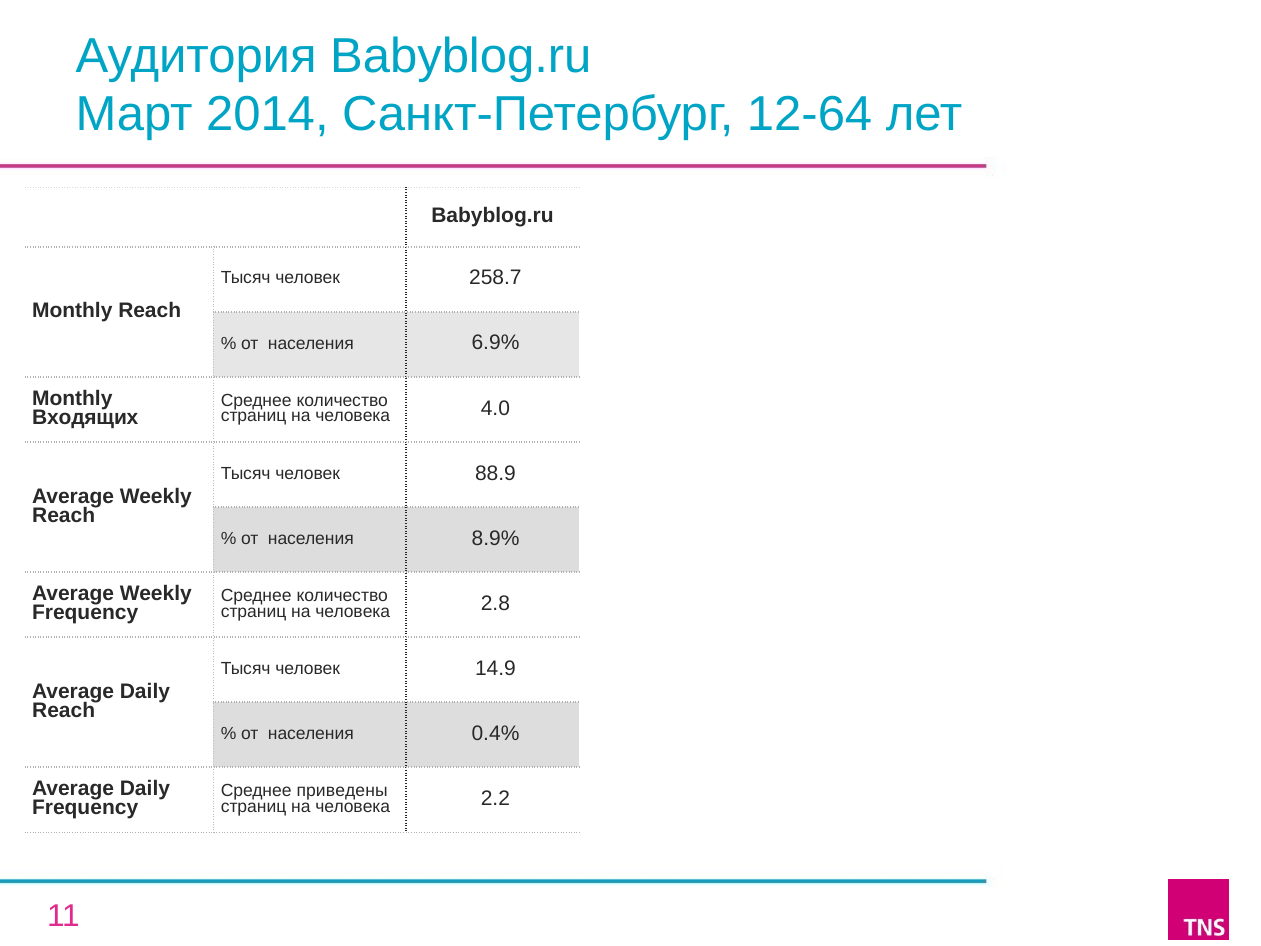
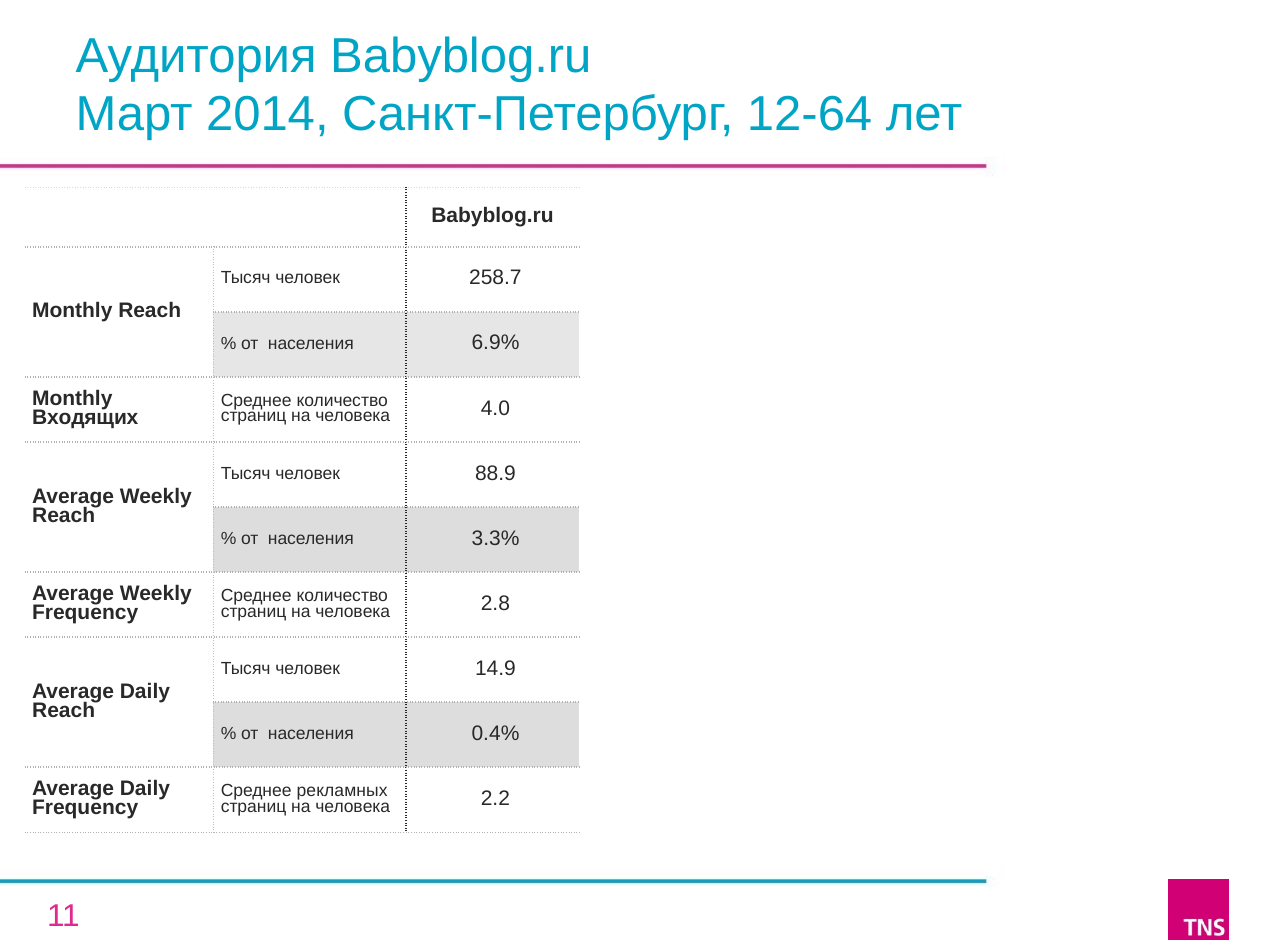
8.9%: 8.9% -> 3.3% (496, 538)
приведены: приведены -> рекламных (342, 791)
